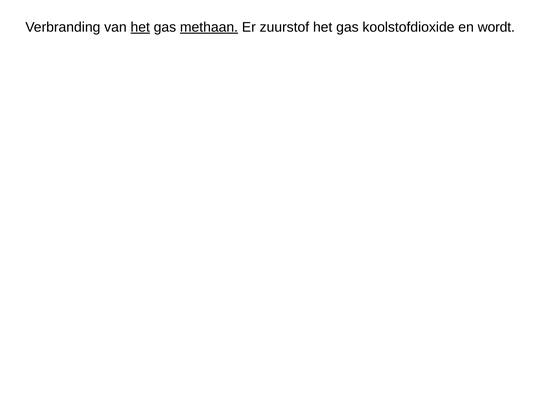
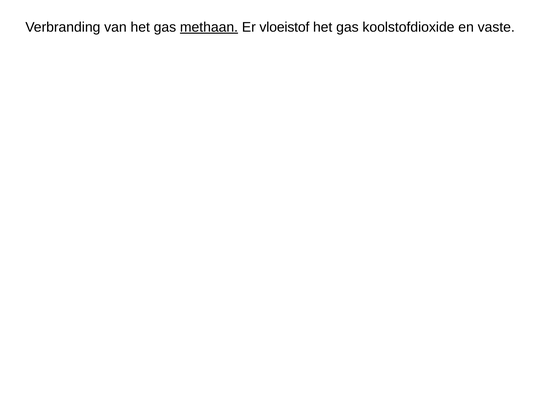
het underline: present -> none (140, 27)
zuurstof: zuurstof -> vloeistof (284, 27)
wordt: wordt -> vaste (496, 27)
